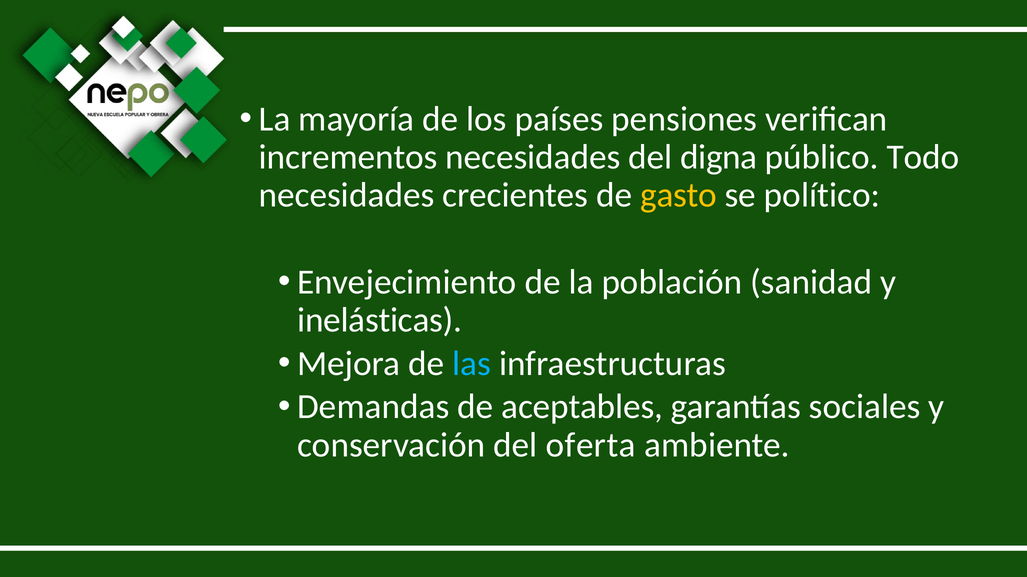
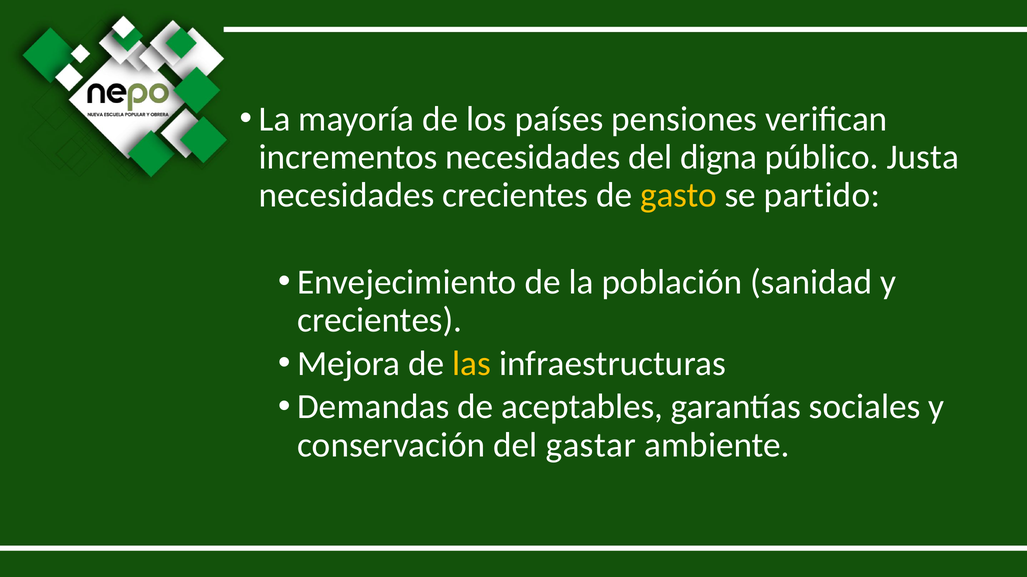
Todo: Todo -> Justa (923, 157)
político: político -> partido (822, 195)
inelásticas: inelásticas -> crecientes (380, 320)
las colour: light blue -> yellow (472, 364)
oferta: oferta -> gastar (591, 445)
